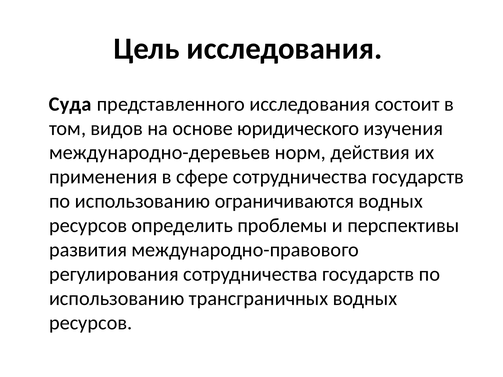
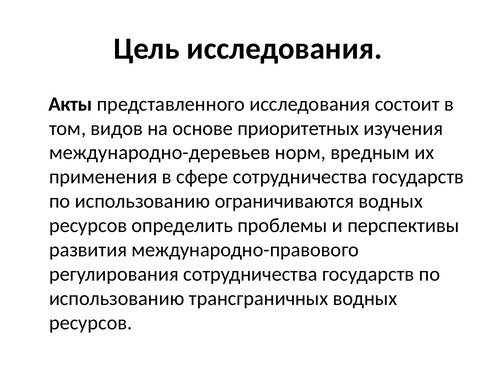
Суда: Суда -> Акты (70, 104)
юридического: юридического -> приоритетных (298, 128)
действия: действия -> вредным (370, 153)
